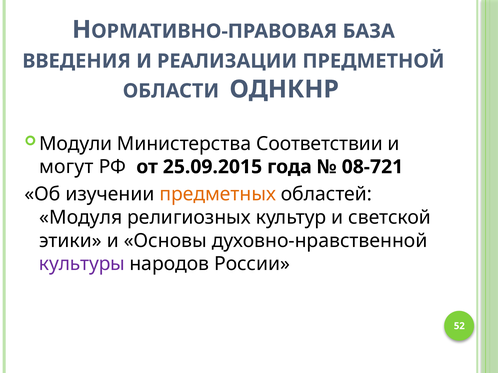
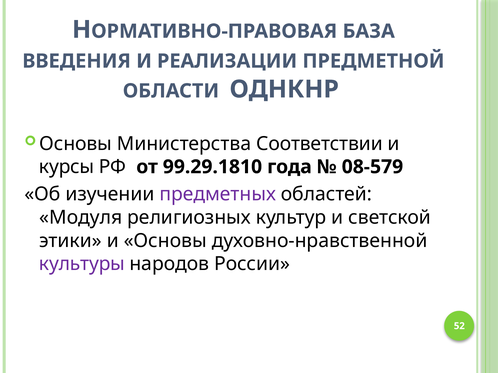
Модули: Модули -> Основы (76, 144)
могут: могут -> курсы (67, 167)
25.09.2015: 25.09.2015 -> 99.29.1810 (212, 167)
08-721: 08-721 -> 08-579 (372, 167)
предметных colour: orange -> purple (218, 194)
